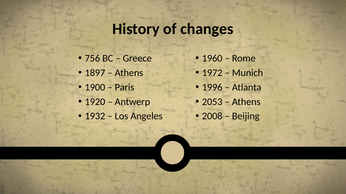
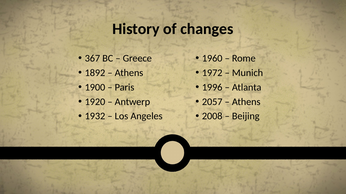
756: 756 -> 367 (92, 58)
1897: 1897 -> 1892 (95, 73)
2053: 2053 -> 2057 (212, 102)
